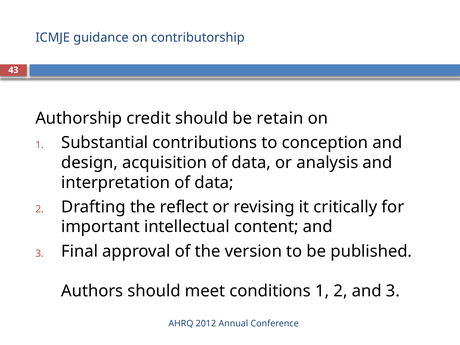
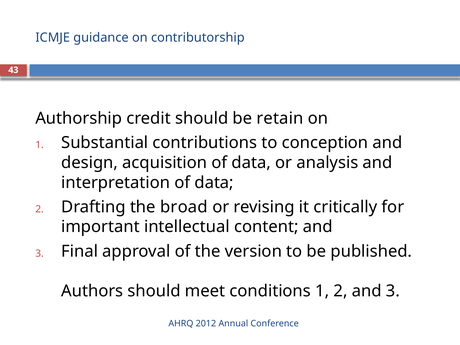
reflect: reflect -> broad (184, 207)
